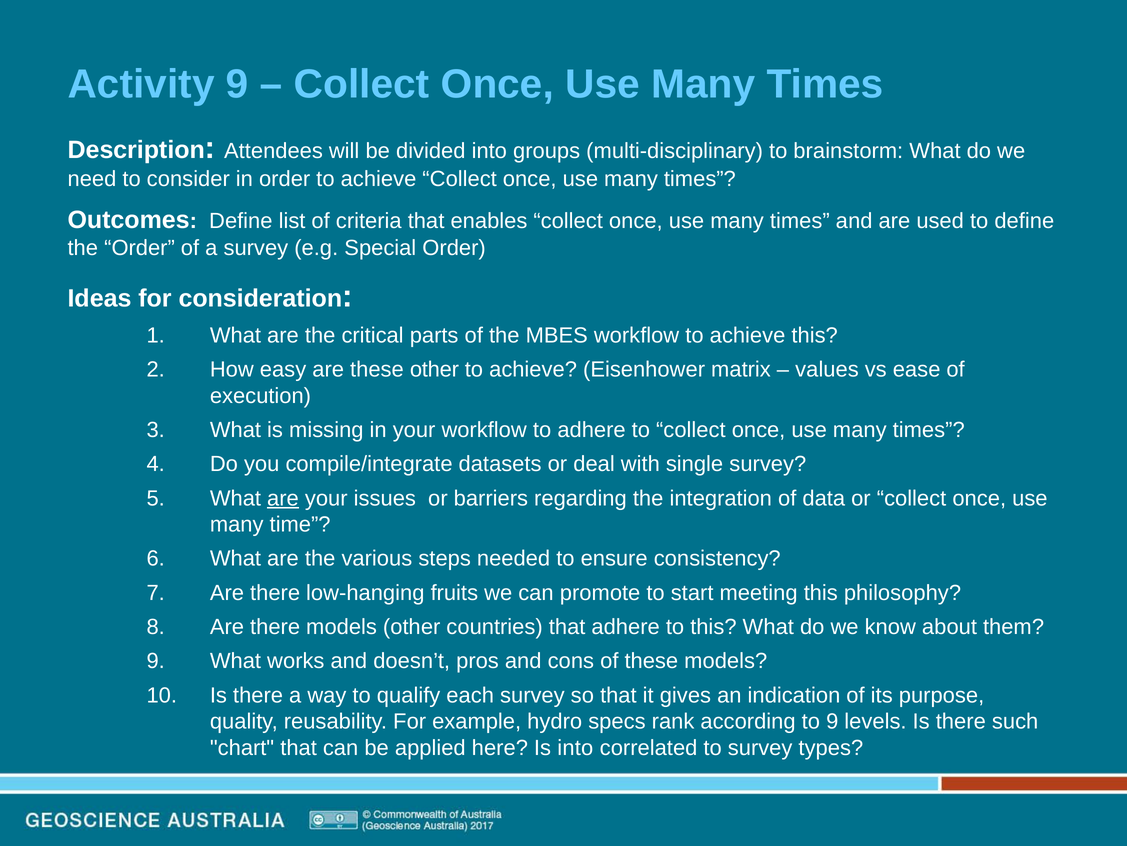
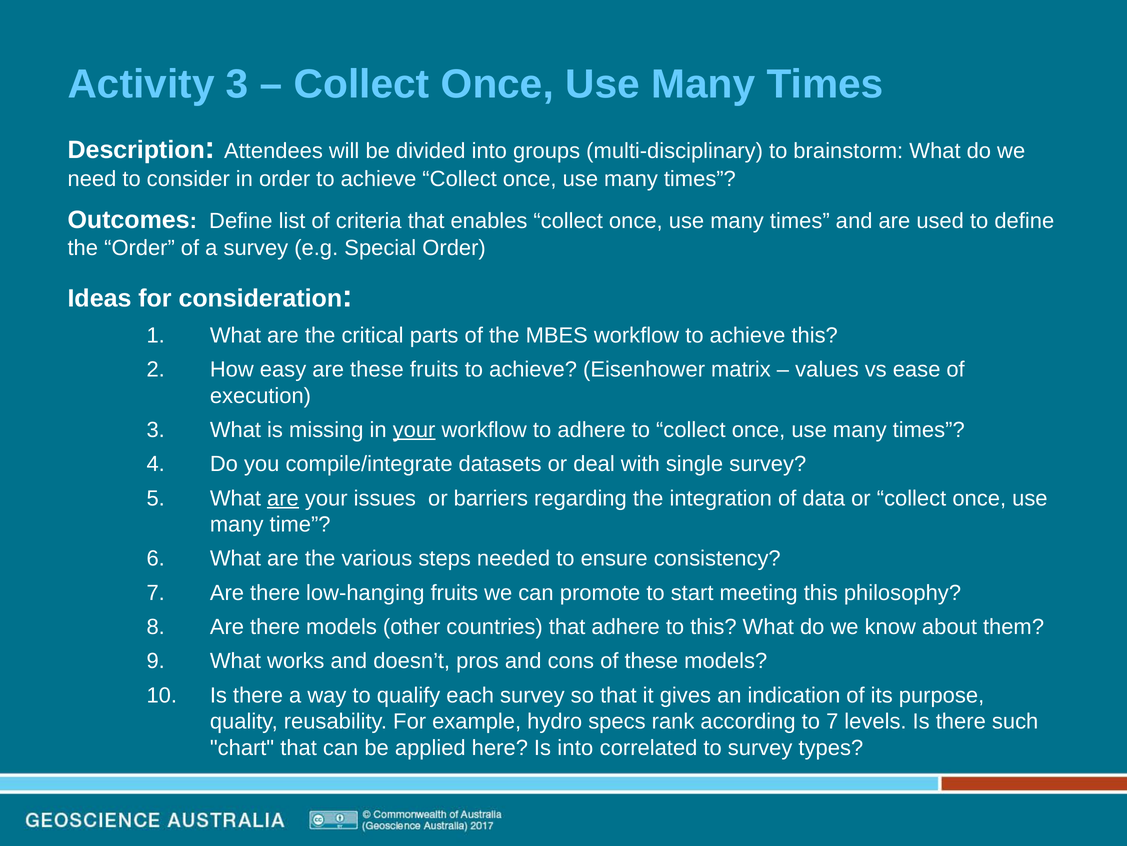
Activity 9: 9 -> 3 (237, 84)
these other: other -> fruits (434, 369)
your underline: none -> present (414, 430)
to 9: 9 -> 7 (832, 721)
